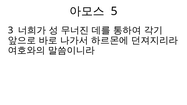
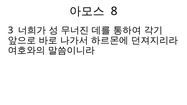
5: 5 -> 8 (114, 11)
